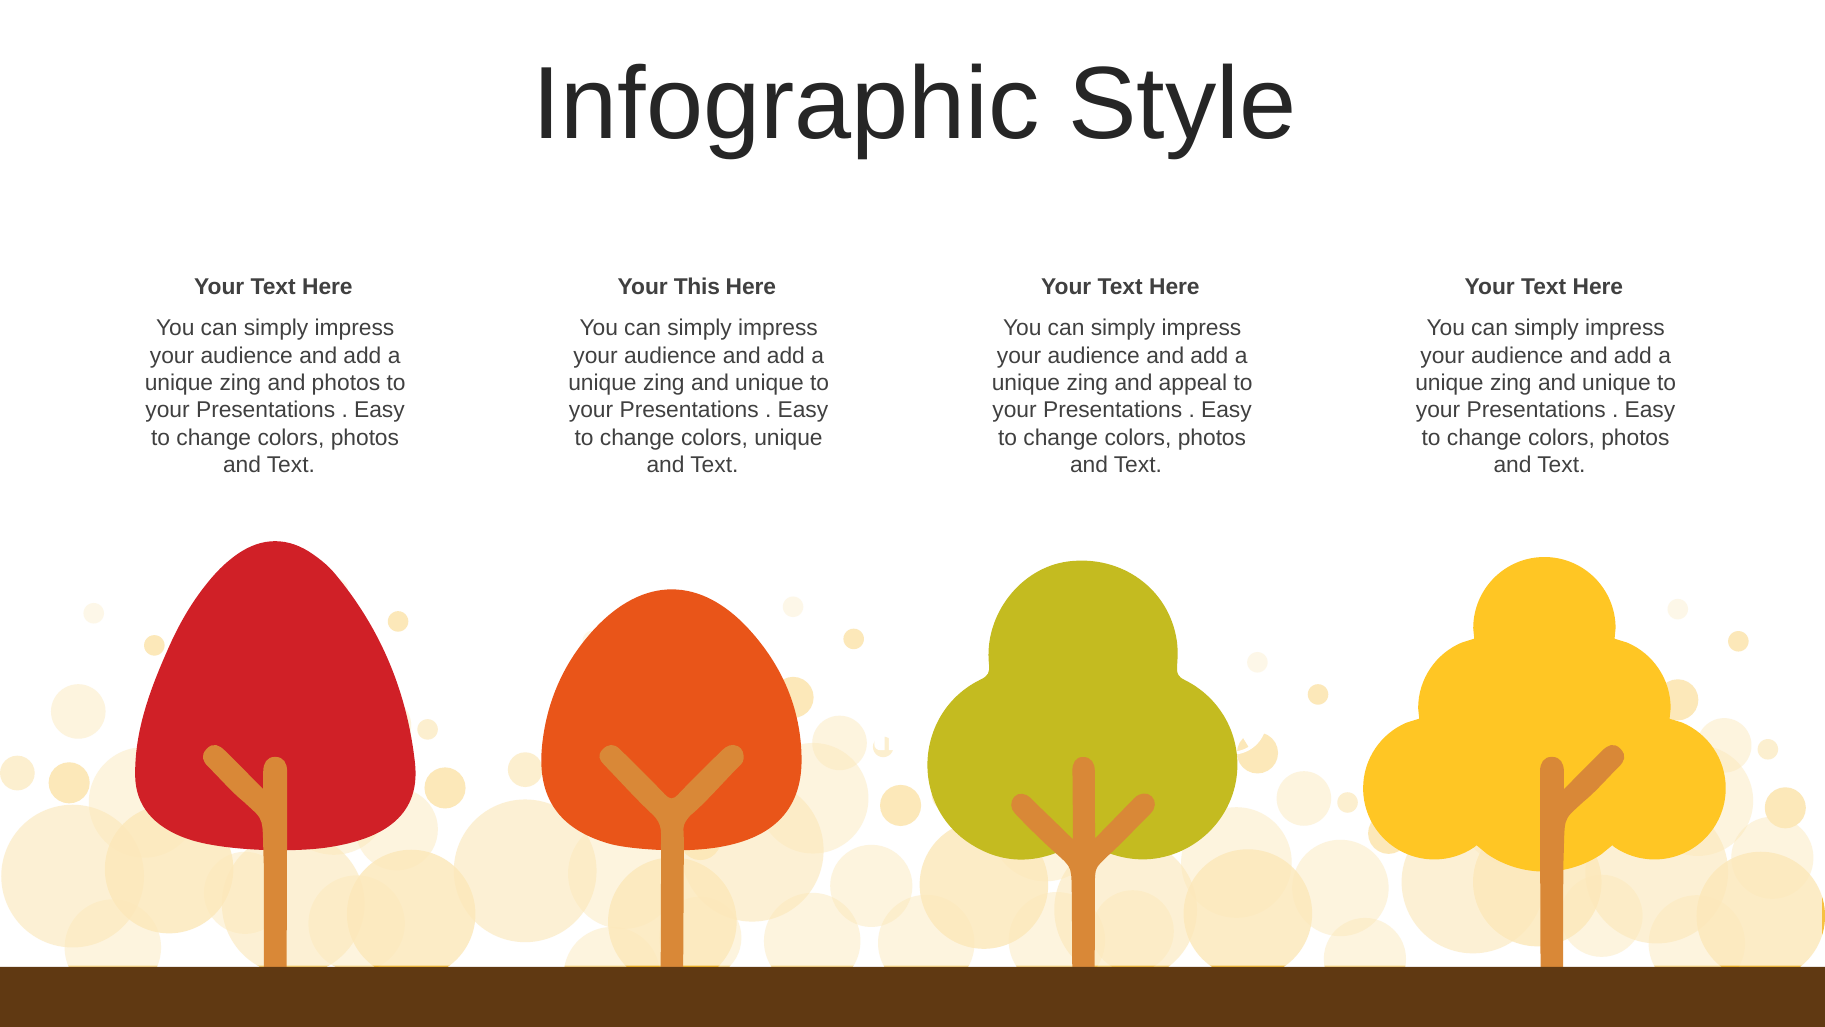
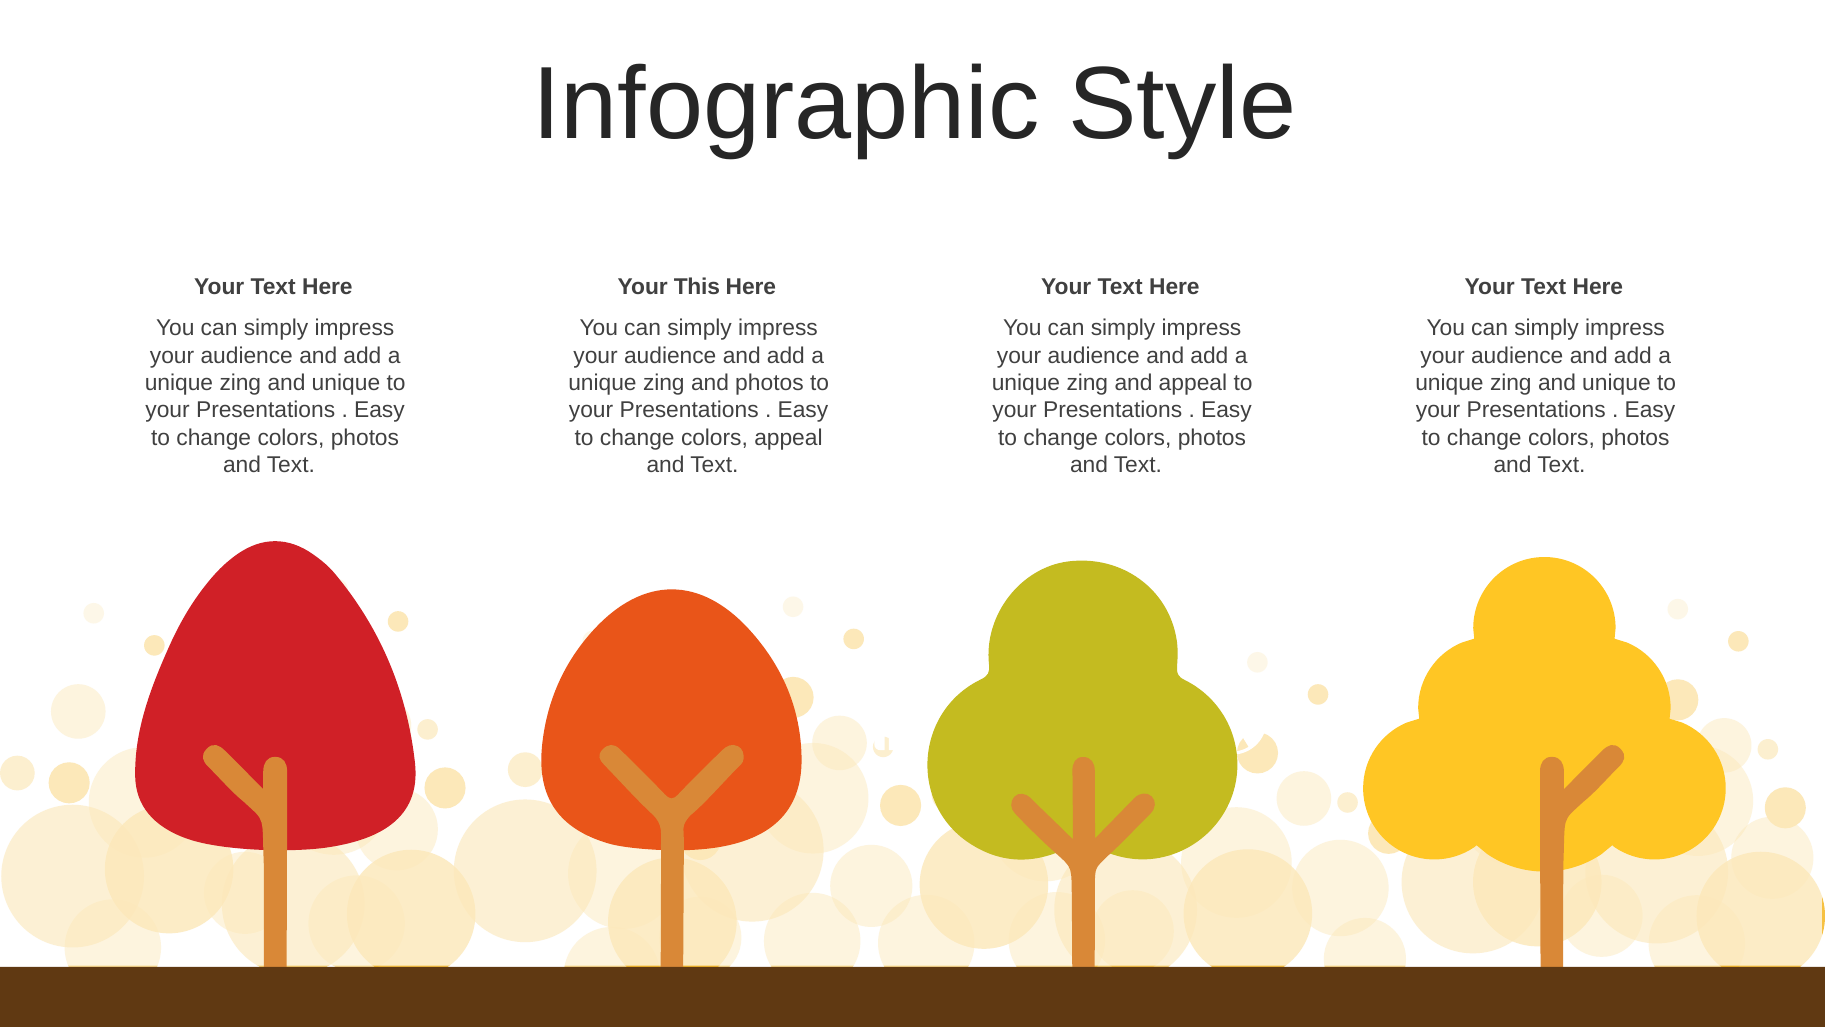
photos: photos -> unique (346, 383)
unique: unique -> photos (770, 383)
colors unique: unique -> appeal (788, 437)
